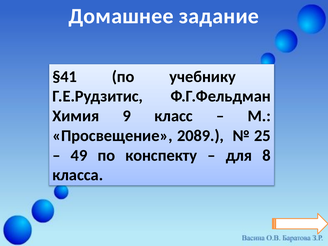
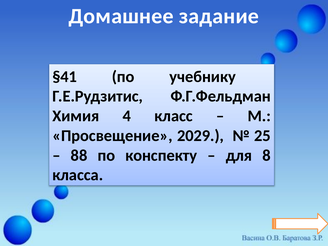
9: 9 -> 4 (127, 116)
2089: 2089 -> 2029 (200, 136)
49: 49 -> 88 (79, 155)
